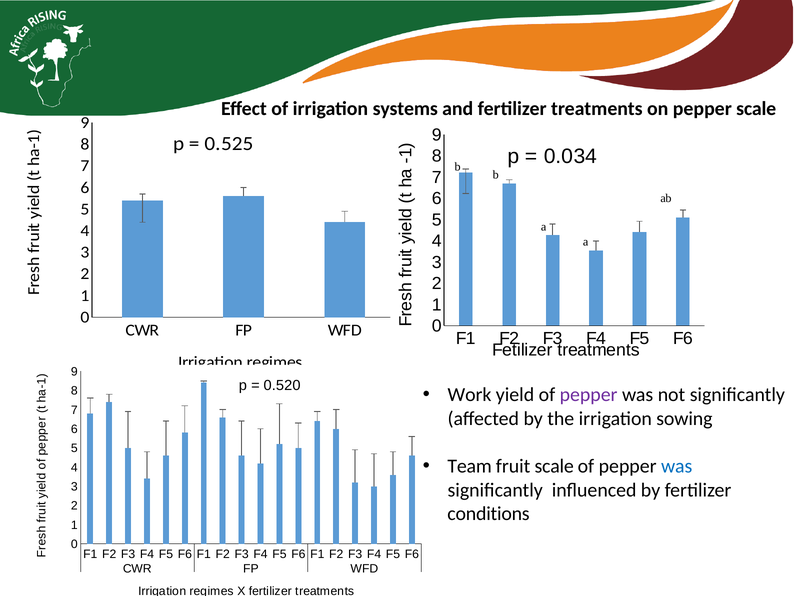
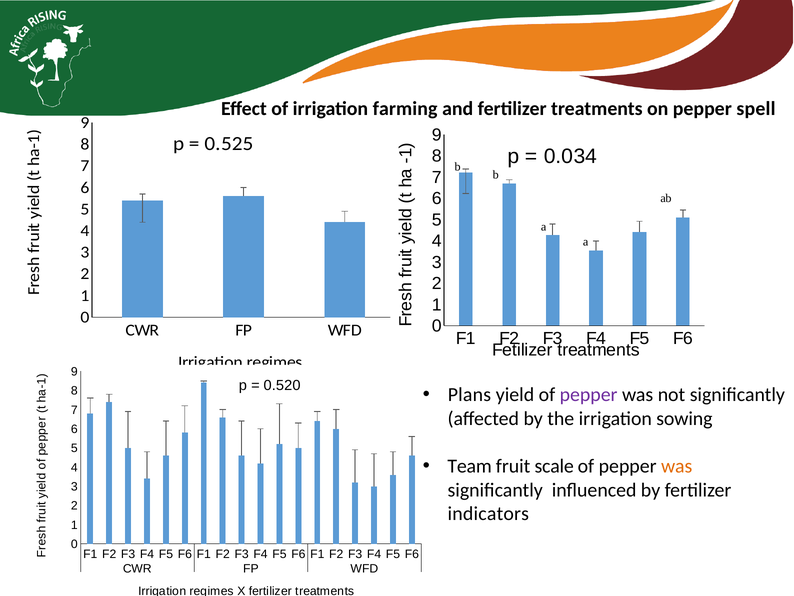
systems: systems -> farming (405, 109)
pepper scale: scale -> spell (756, 109)
Work: Work -> Plans (469, 394)
was colour: blue -> orange (677, 466)
conditions: conditions -> indicators (488, 513)
